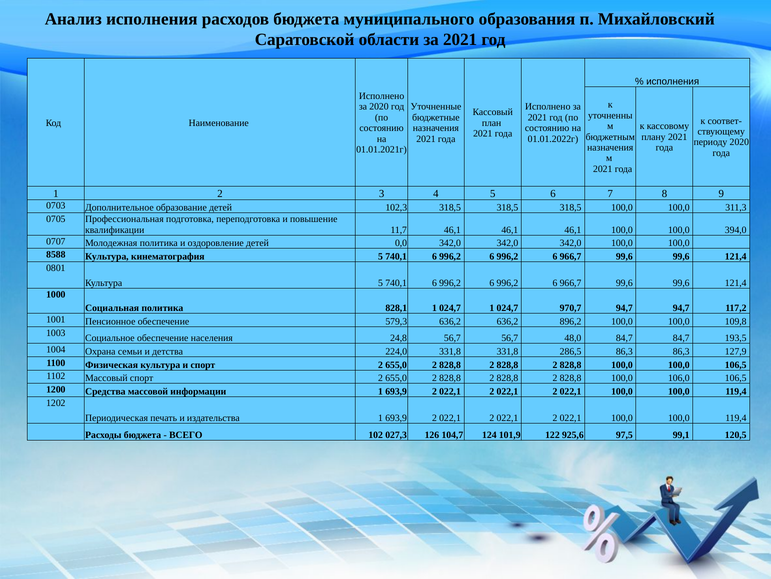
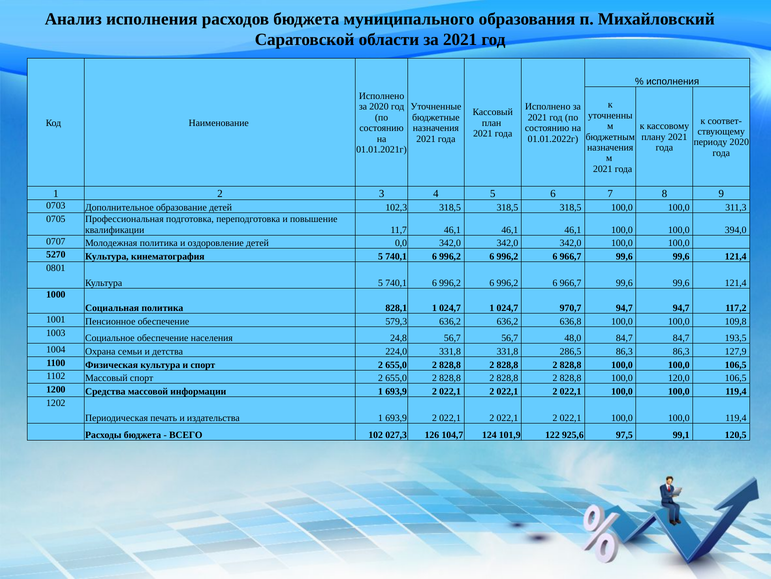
8588: 8588 -> 5270 (56, 254)
896,2: 896,2 -> 636,8 (571, 321)
106,0: 106,0 -> 120,0 (679, 378)
